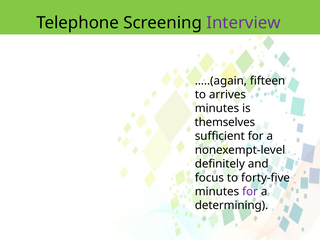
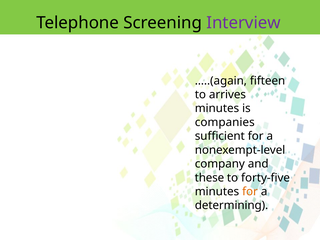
themselves: themselves -> companies (225, 122)
definitely: definitely -> company (220, 164)
focus: focus -> these (209, 178)
for colour: purple -> orange (250, 192)
